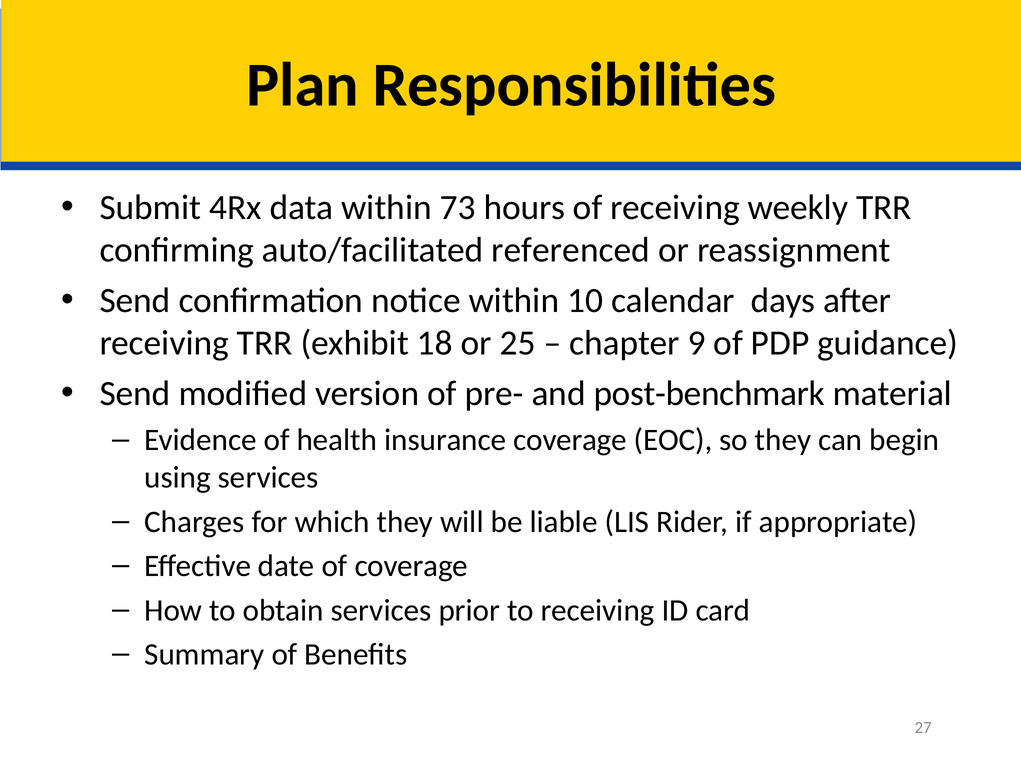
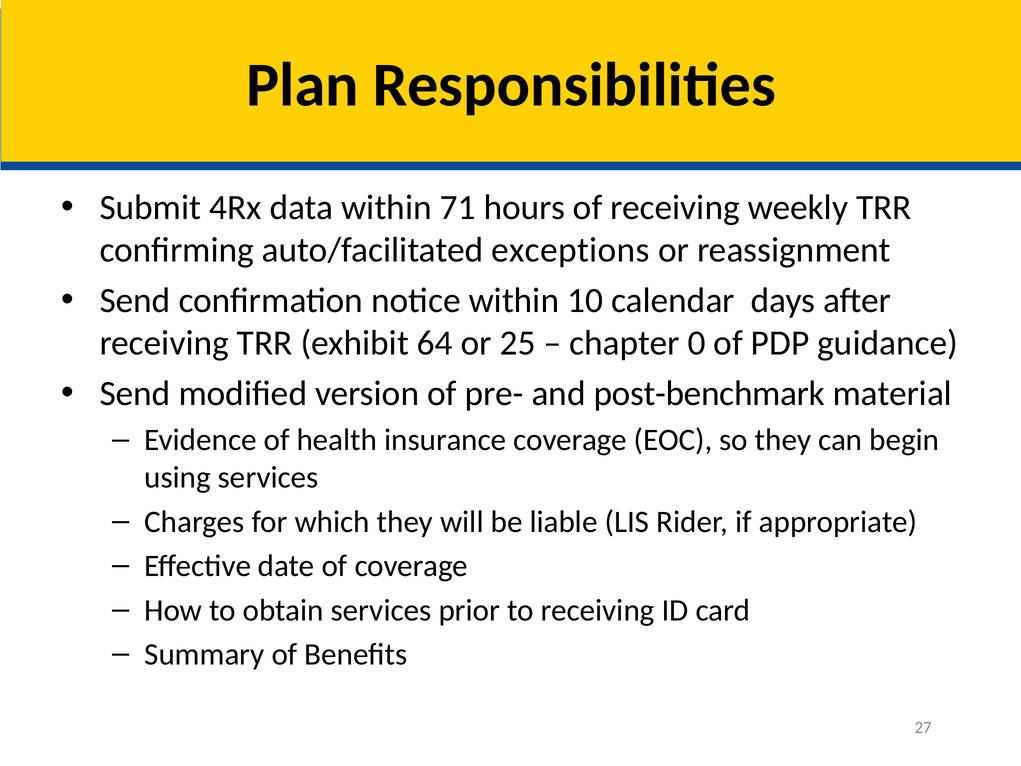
73: 73 -> 71 (458, 208)
referenced: referenced -> exceptions (571, 250)
18: 18 -> 64 (435, 343)
9: 9 -> 0 (697, 343)
